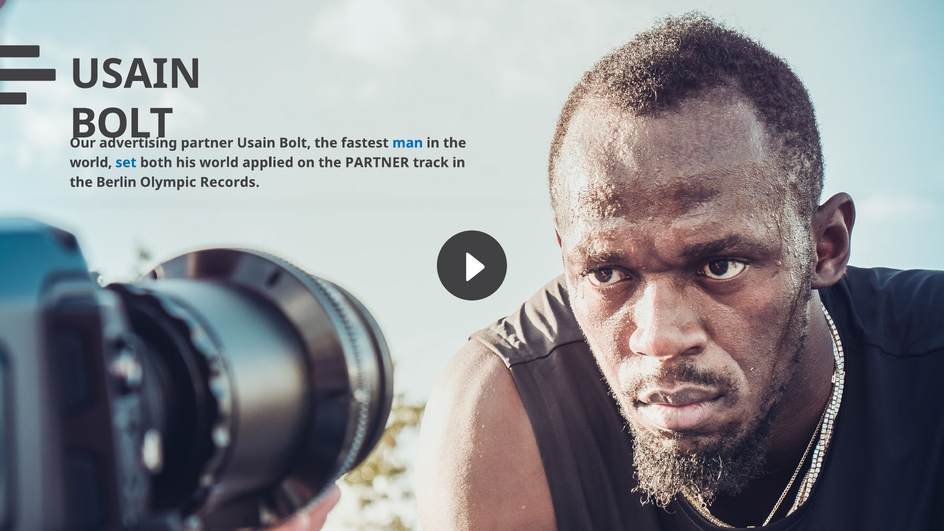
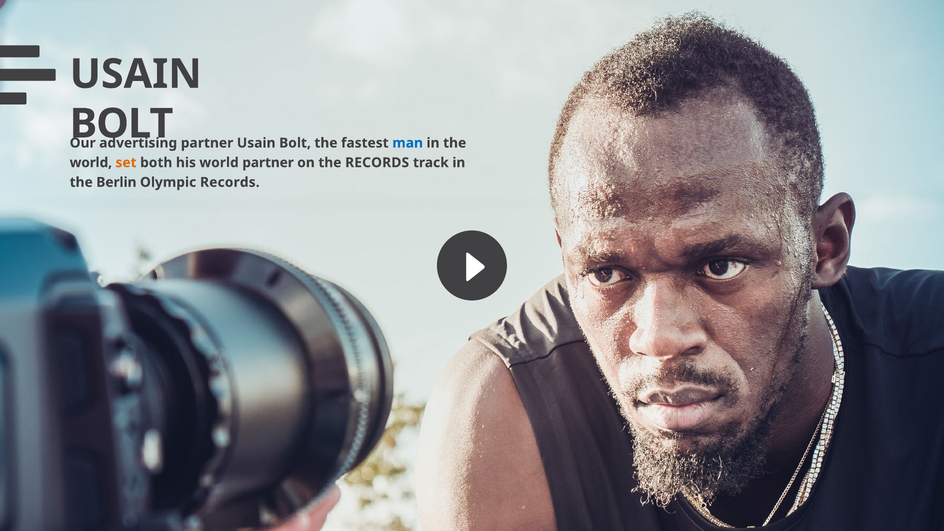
set colour: blue -> orange (126, 163)
world applied: applied -> partner (268, 163)
the PARTNER: PARTNER -> RECORDS (377, 163)
